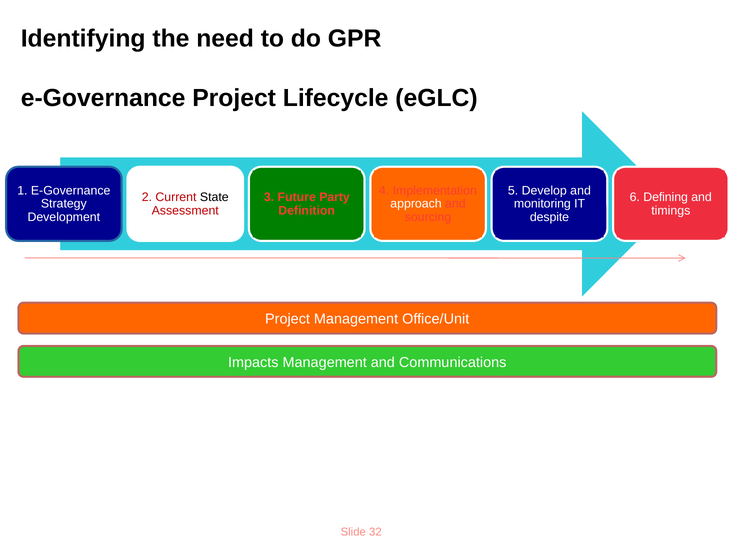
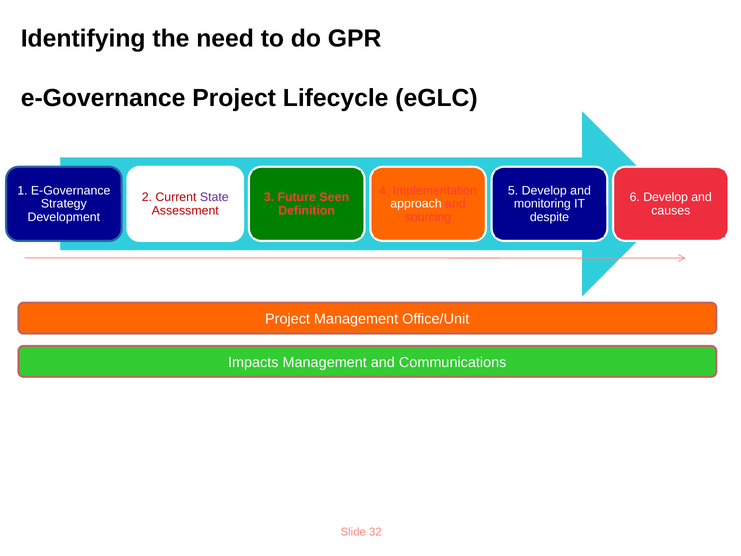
State colour: black -> purple (214, 197)
Party: Party -> Seen (334, 197)
6 Defining: Defining -> Develop (666, 197)
timings: timings -> causes (671, 210)
